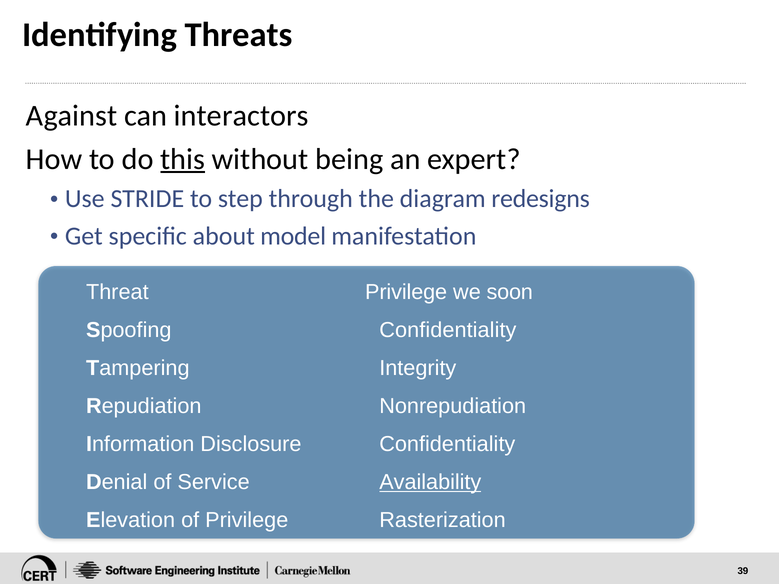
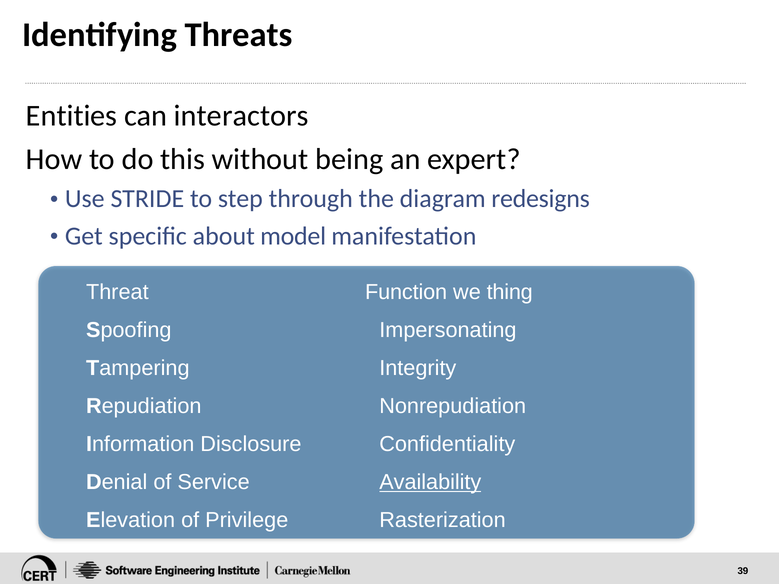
Against: Against -> Entities (72, 116)
this underline: present -> none (183, 159)
Threat Privilege: Privilege -> Function (406, 292)
soon: soon -> thing (510, 292)
Spoofing Confidentiality: Confidentiality -> Impersonating (448, 330)
